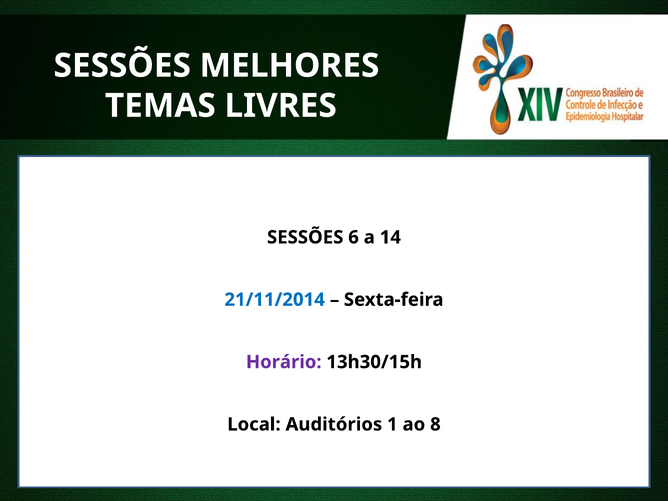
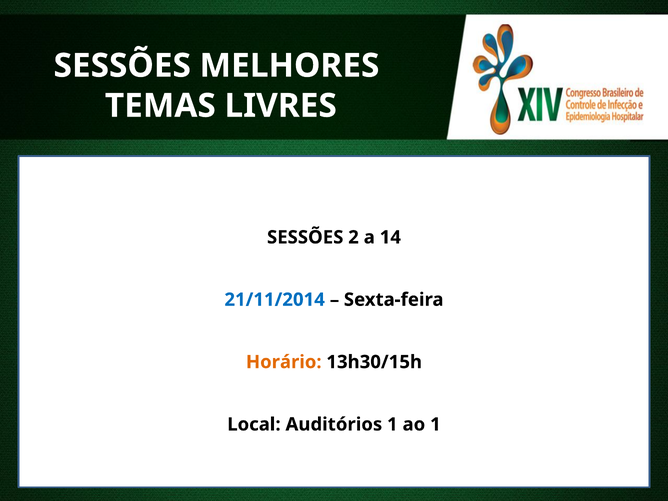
6: 6 -> 2 (354, 237)
Horário colour: purple -> orange (284, 362)
ao 8: 8 -> 1 (435, 424)
